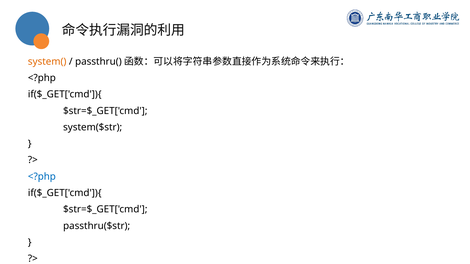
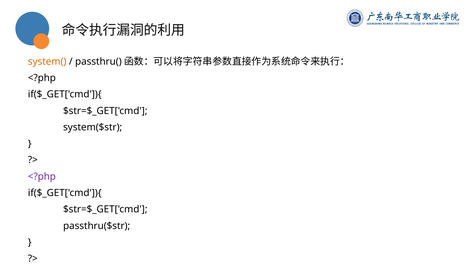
<?php colour: blue -> purple (42, 177)
